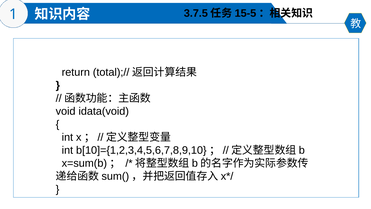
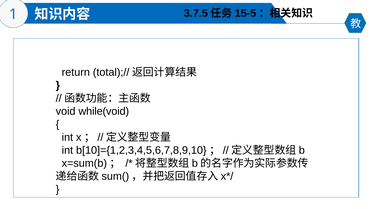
idata(void: idata(void -> while(void (104, 111)
